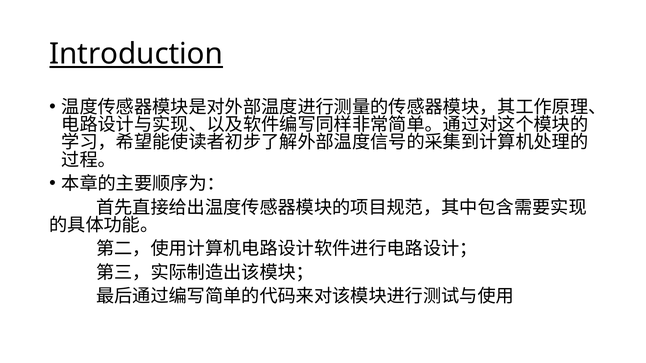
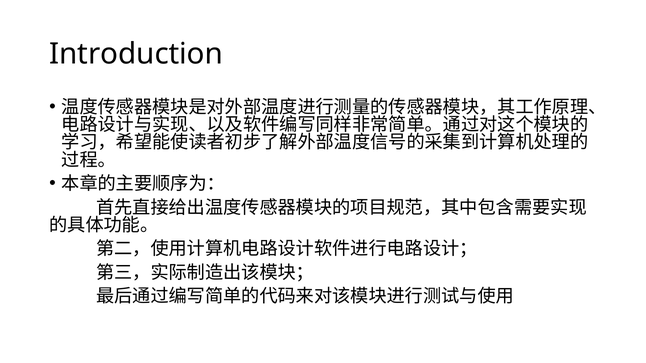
Introduction underline: present -> none (136, 54)
